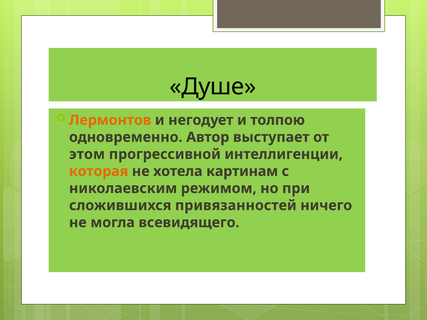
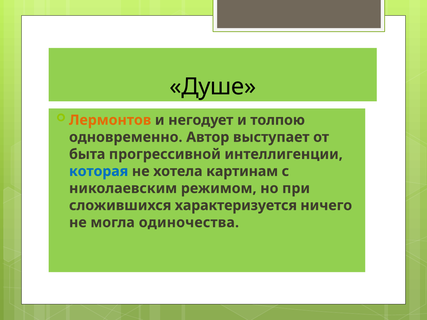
этом: этом -> быта (87, 154)
которая colour: orange -> blue (99, 171)
привязанностей: привязанностей -> характеризуется (236, 206)
всевидящего: всевидящего -> одиночества (189, 223)
